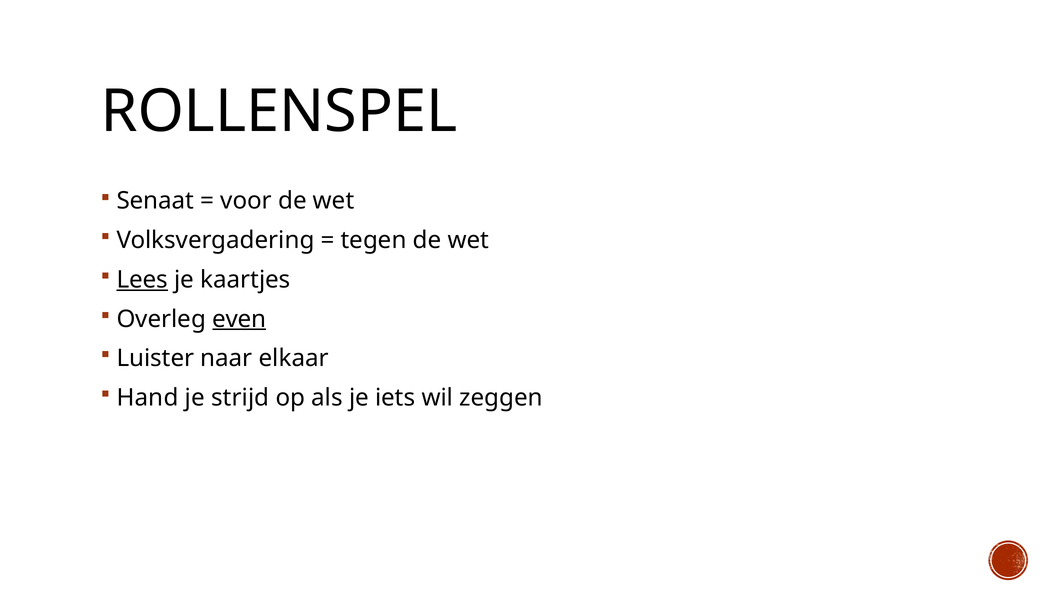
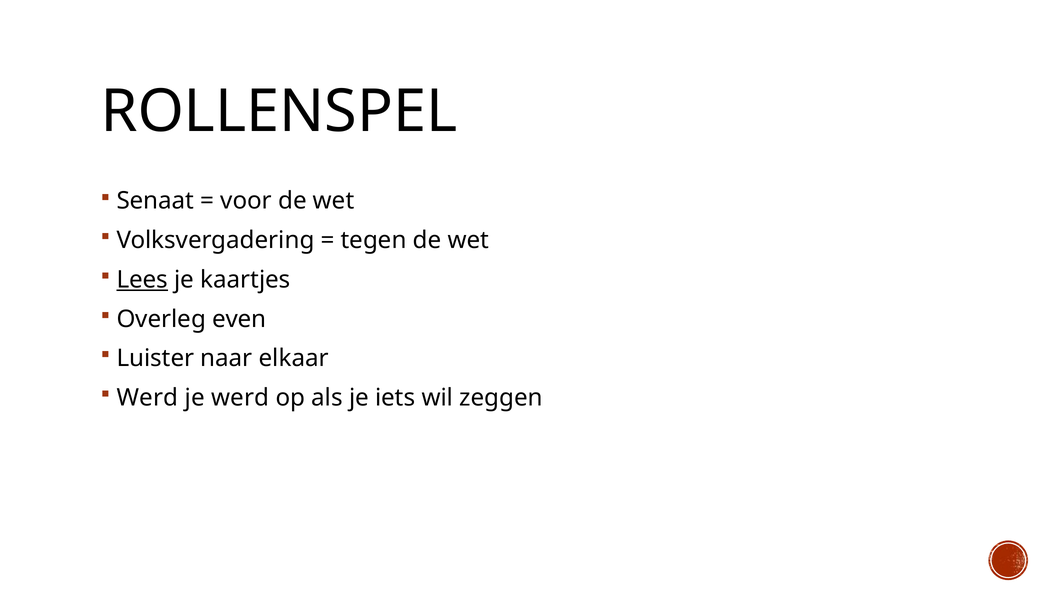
even underline: present -> none (239, 319)
Hand: Hand -> Werd (147, 397)
je strijd: strijd -> werd (240, 397)
